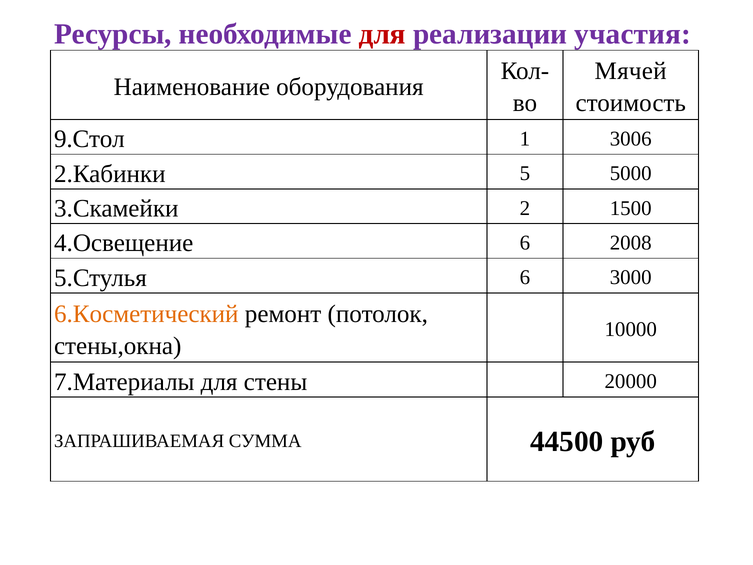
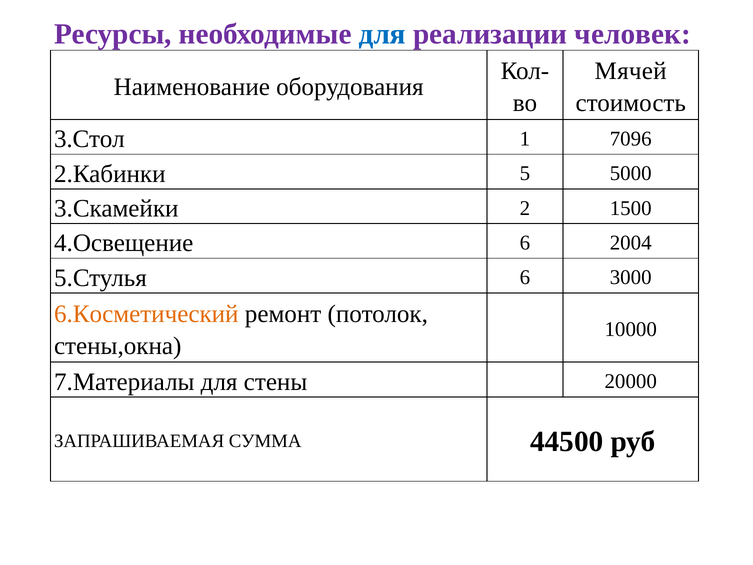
для colour: red -> blue (382, 34)
участия: участия -> человек (633, 34)
9.Стол: 9.Стол -> 3.Стол (89, 139)
3006: 3006 -> 7096 (631, 139)
2008: 2008 -> 2004 (631, 243)
